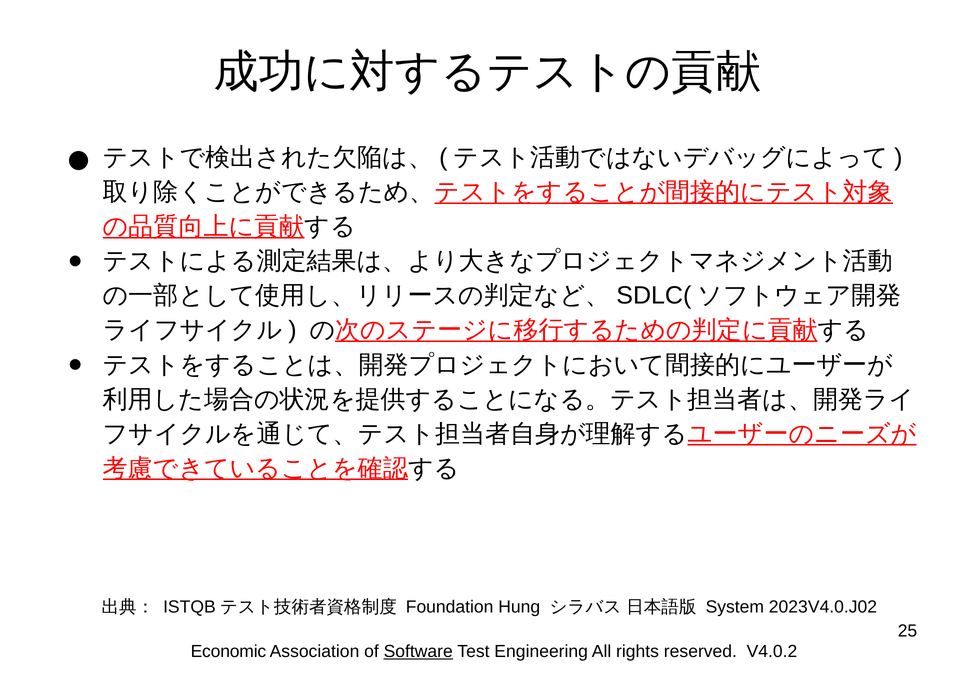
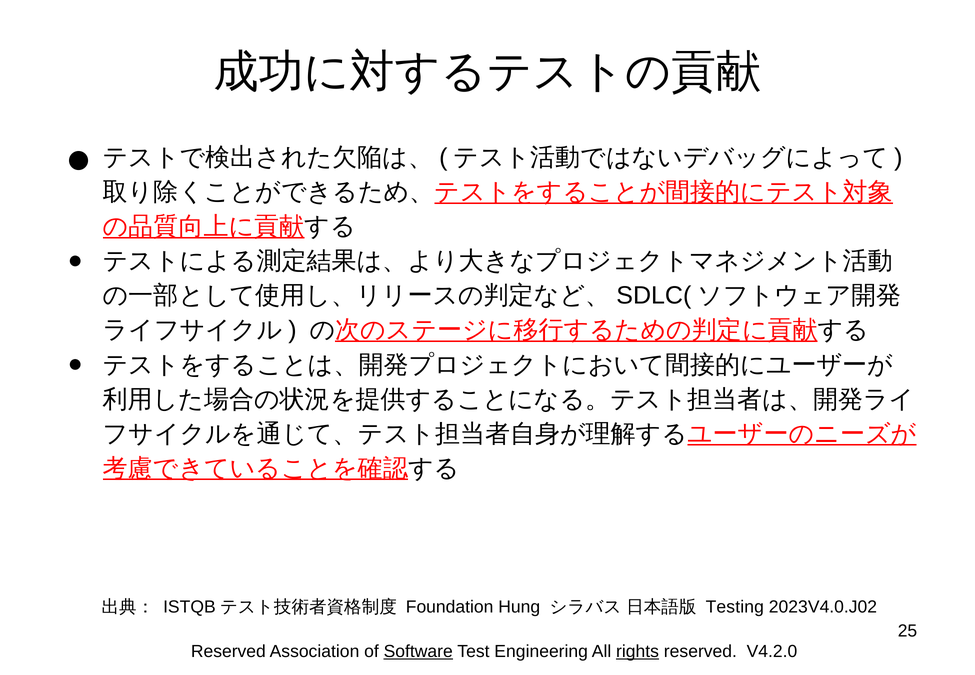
System: System -> Testing (735, 607)
Economic: Economic -> Reserved (228, 651)
rights underline: none -> present (638, 651)
V4.0.2: V4.0.2 -> V4.2.0 (772, 651)
